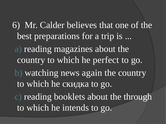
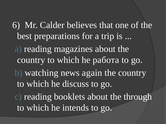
perfect: perfect -> работа (106, 60)
скидка: скидка -> discuss (76, 84)
